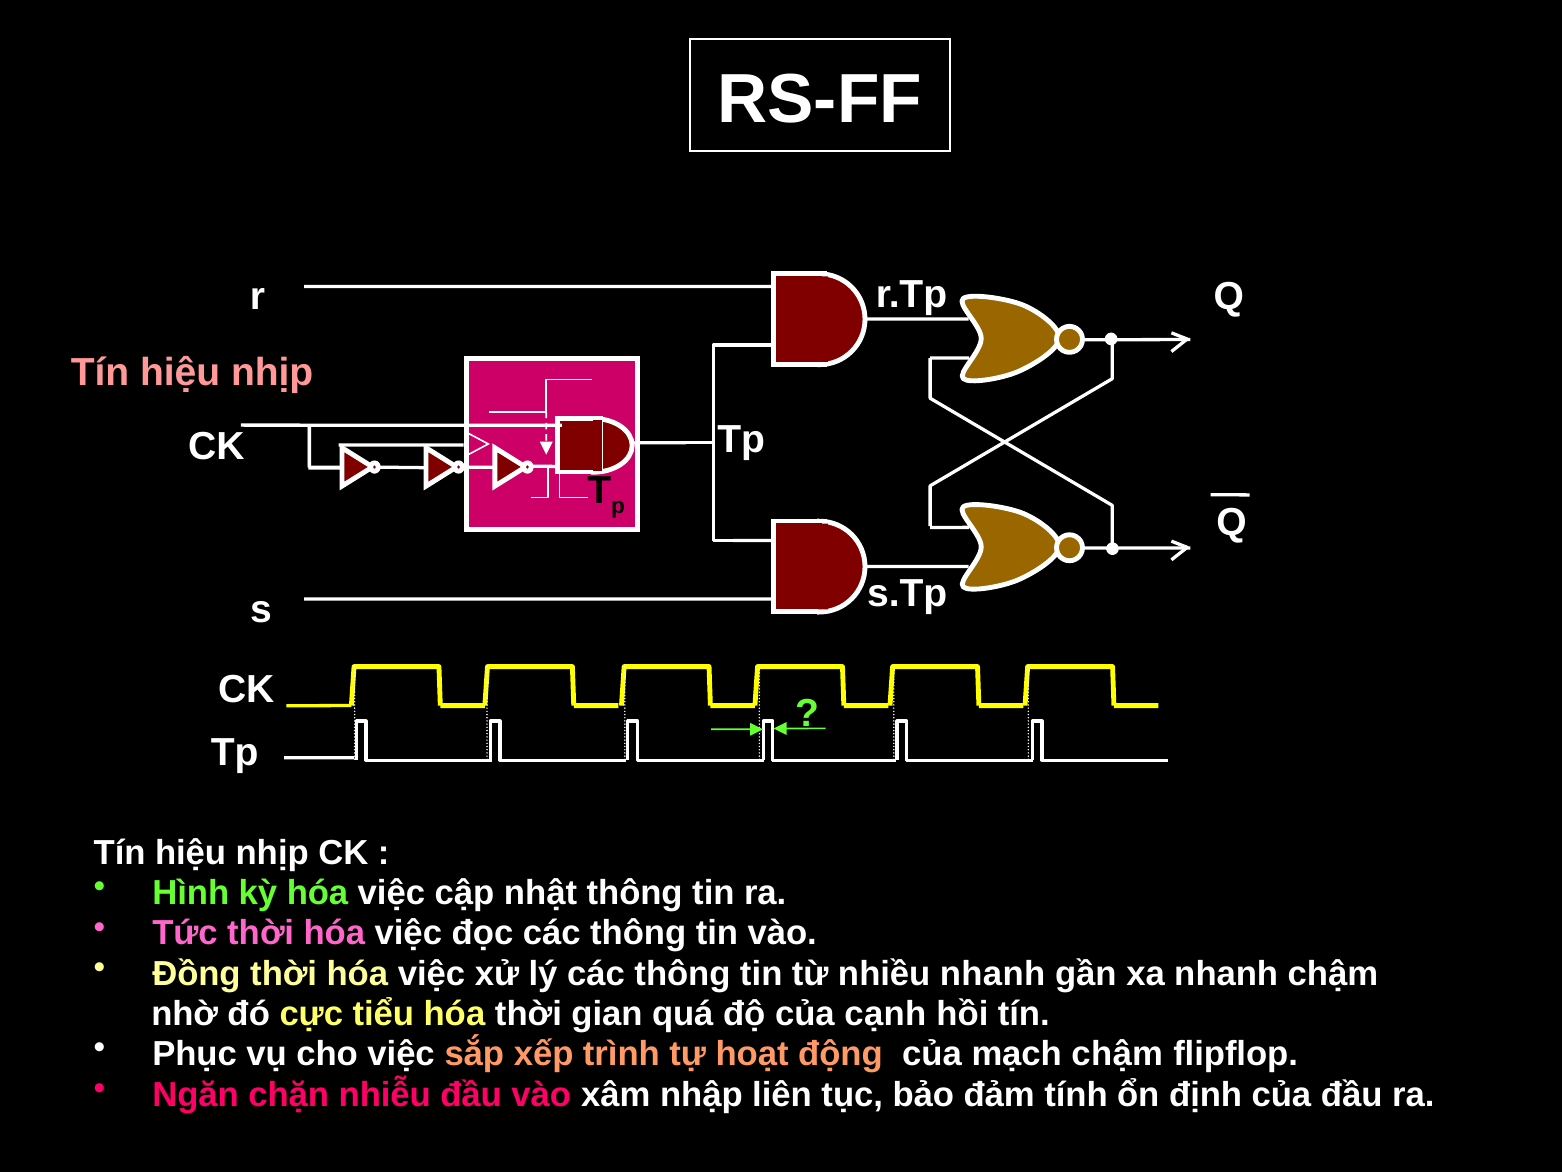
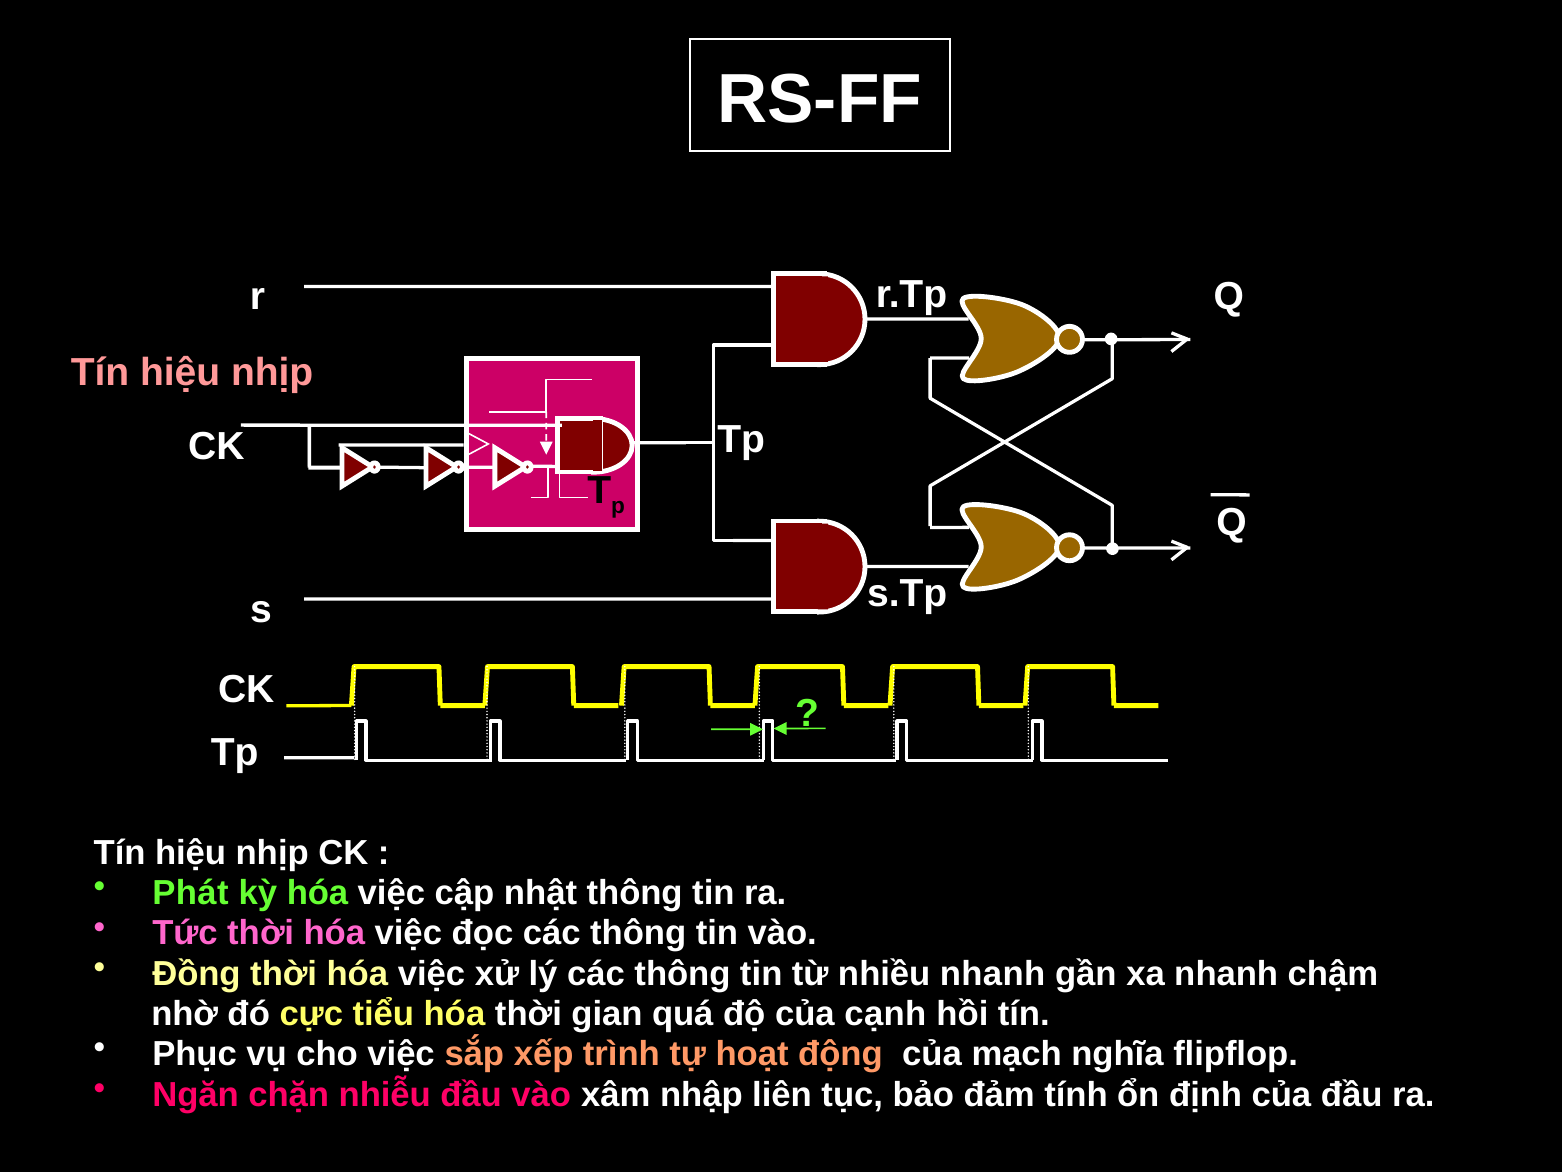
Hình: Hình -> Phát (191, 893)
mạch chậm: chậm -> nghĩa (1117, 1054)
